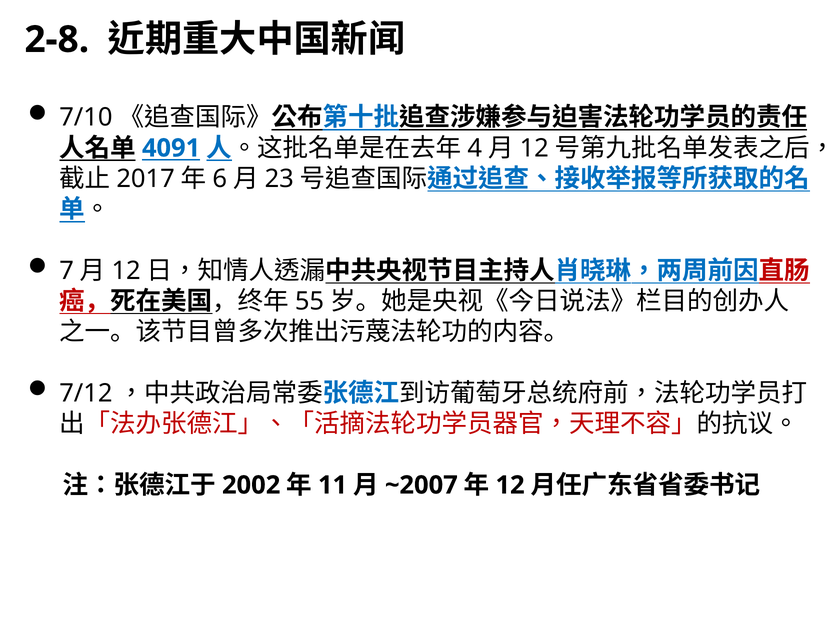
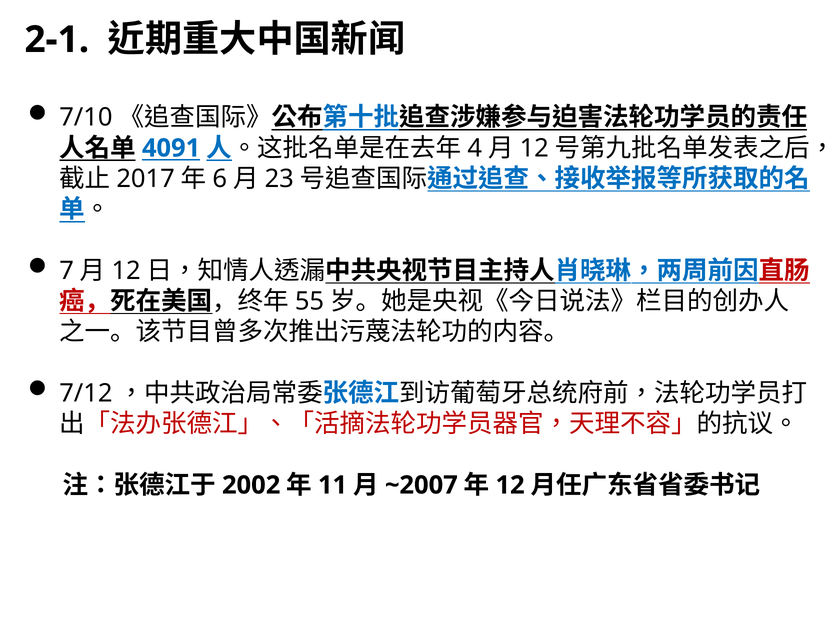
2-8: 2-8 -> 2-1 (57, 40)
